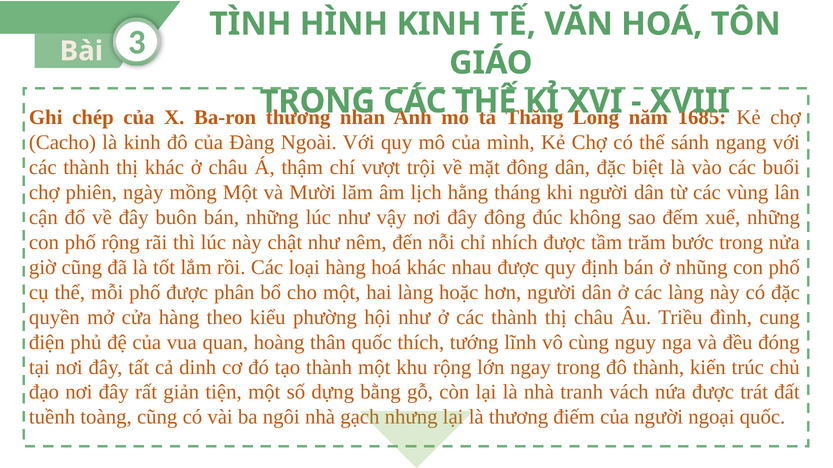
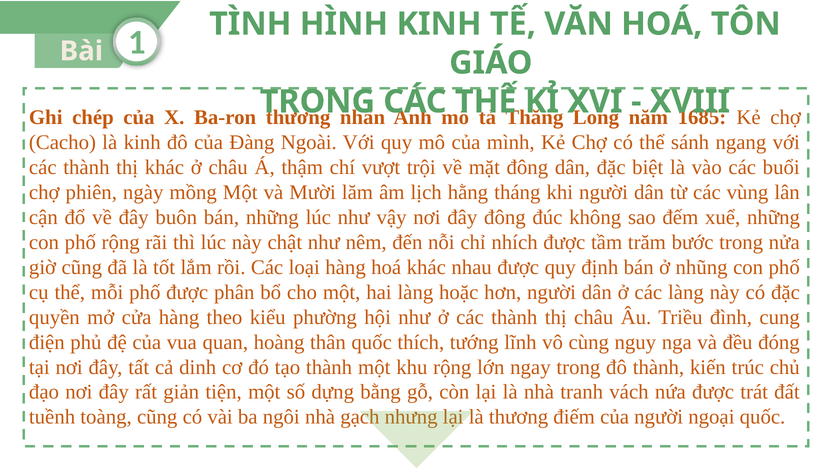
3: 3 -> 1 (137, 42)
